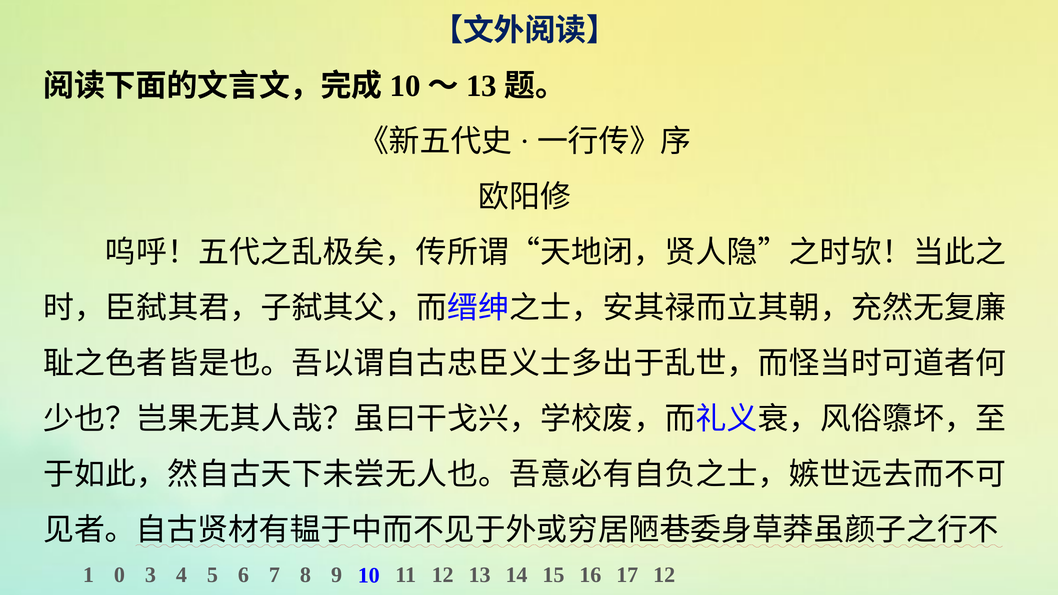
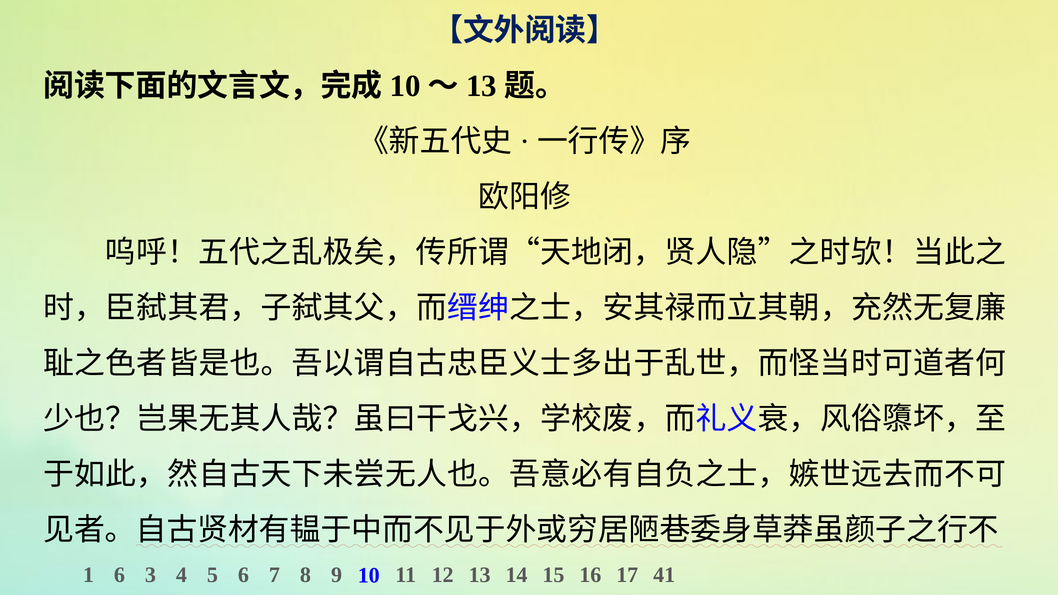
1 0: 0 -> 6 (119, 575)
17 12: 12 -> 41 (664, 575)
